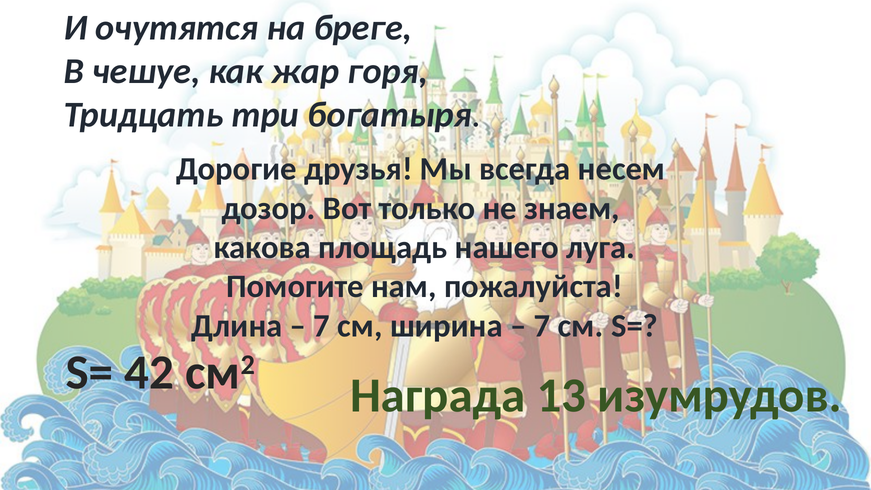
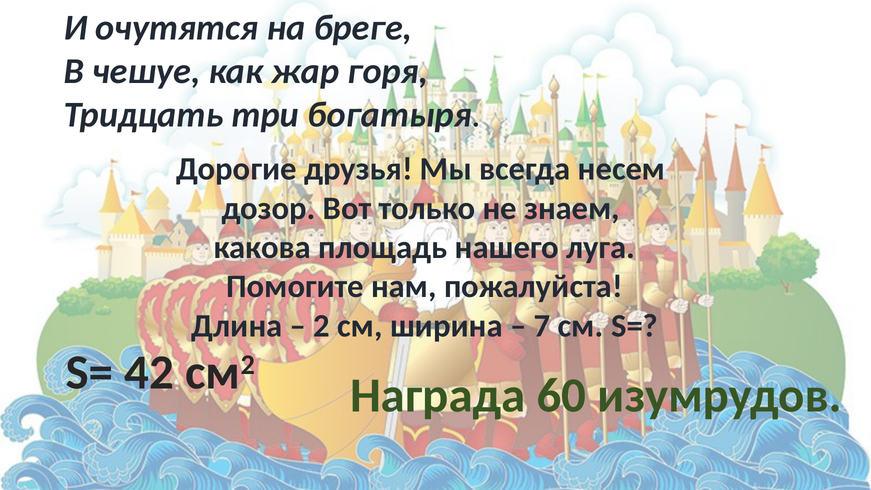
7: 7 -> 2 (322, 326)
13: 13 -> 60 (561, 396)
